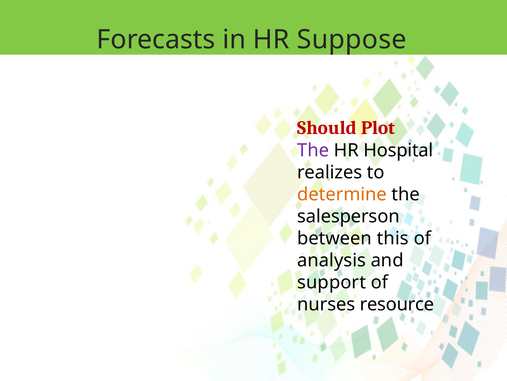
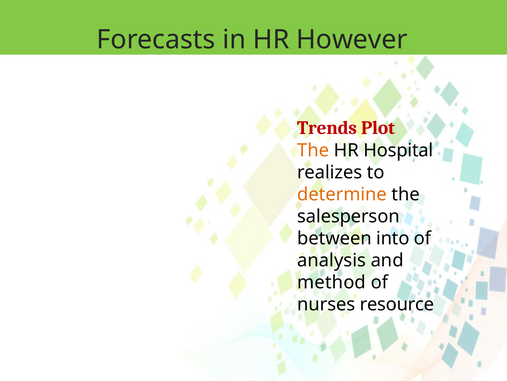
Suppose: Suppose -> However (352, 39)
Should: Should -> Trends (327, 128)
The colour: purple -> orange (313, 150)
this: this -> into (393, 238)
support: support -> method (332, 282)
